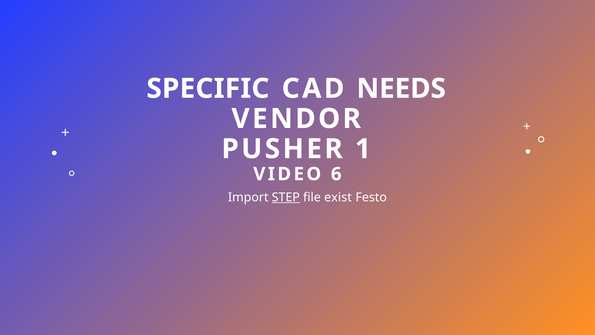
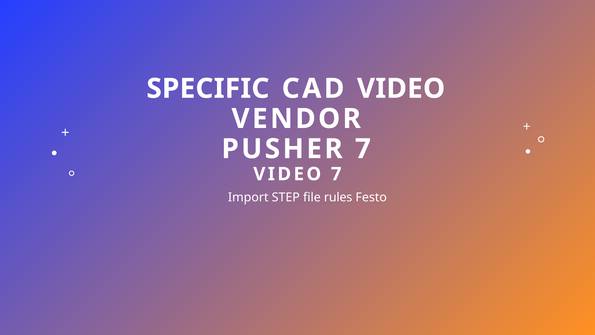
CAD NEEDS: NEEDS -> VIDEO (401, 89)
PUSHER 1: 1 -> 7 (363, 149)
VIDEO 6: 6 -> 7 (336, 174)
STEP underline: present -> none (286, 197)
exist: exist -> rules (338, 197)
